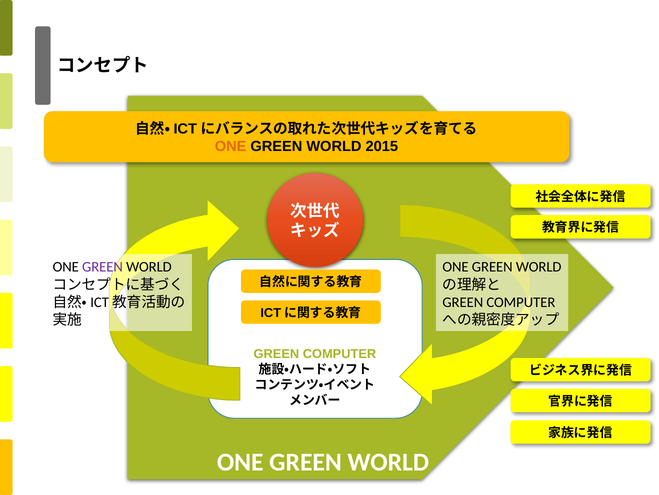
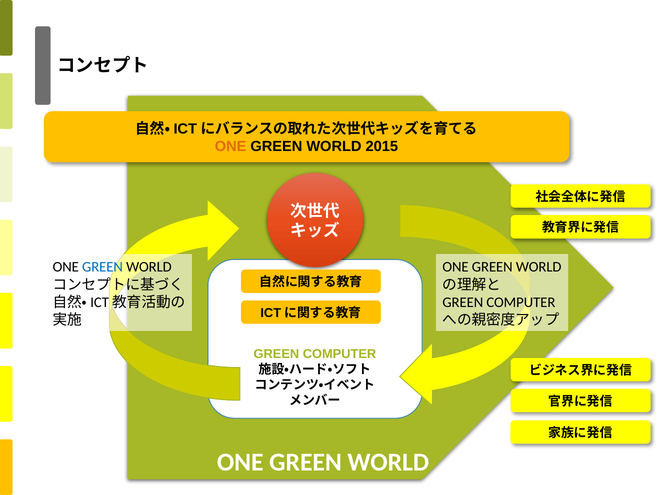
GREEN colour: purple -> blue (102, 267)
